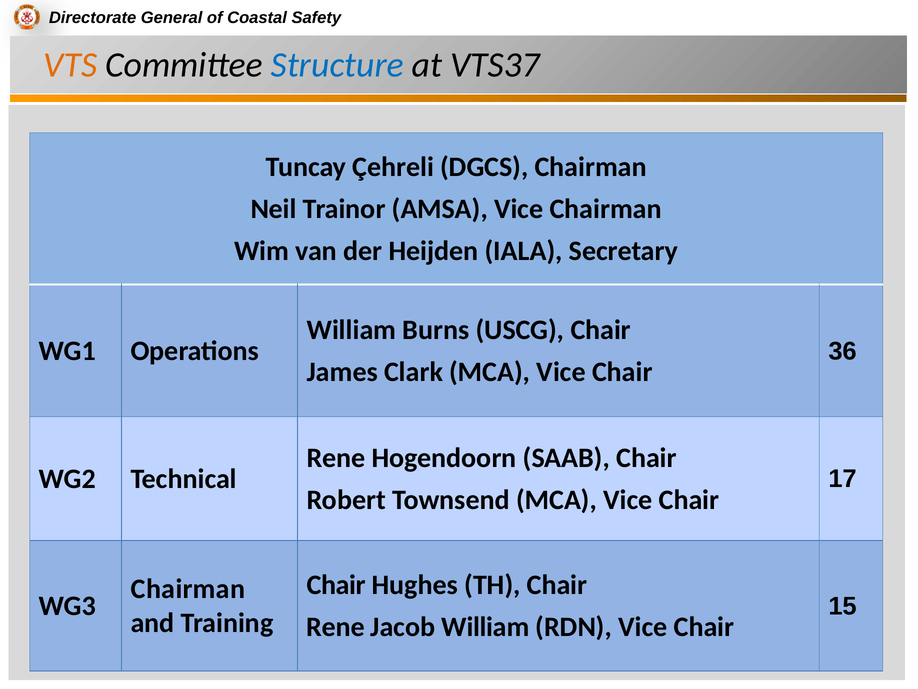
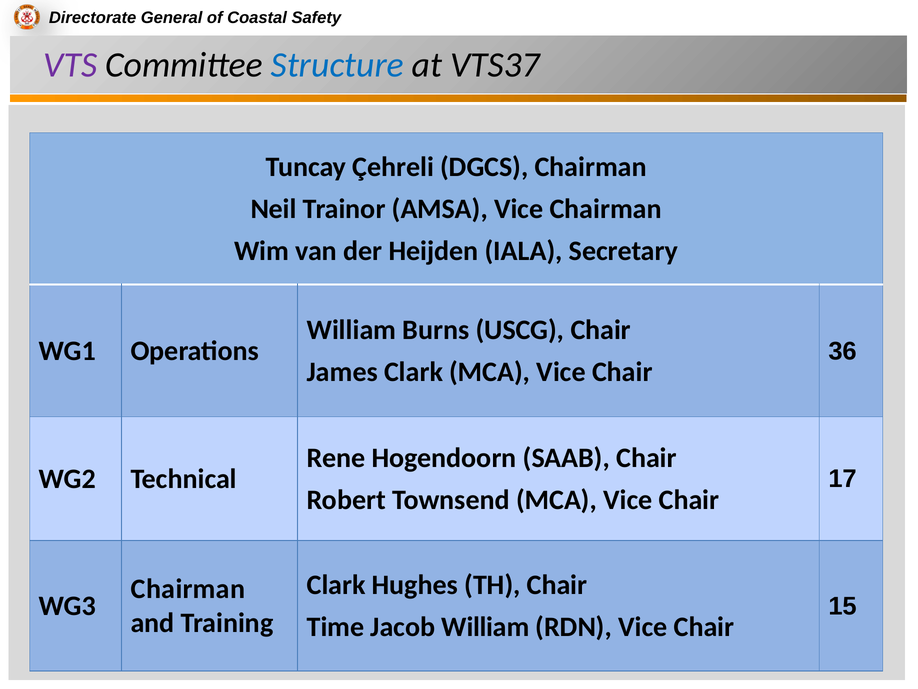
VTS colour: orange -> purple (70, 65)
Chair: Chair -> Clark (336, 585)
Rene: Rene -> Time (335, 626)
